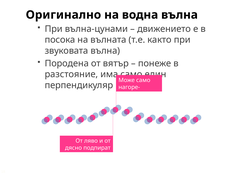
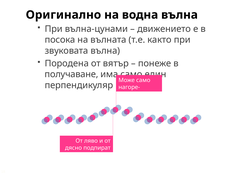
разстояние: разстояние -> получаване (71, 75)
